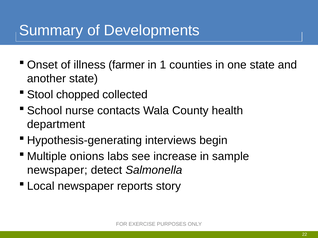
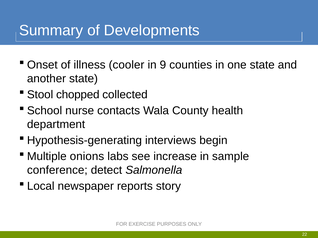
farmer: farmer -> cooler (127, 65)
1: 1 -> 9 (163, 65)
newspaper: newspaper -> conference (57, 170)
